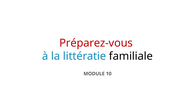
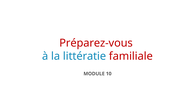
familiale colour: black -> red (131, 56)
